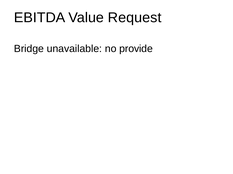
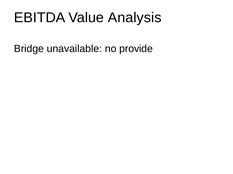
Request: Request -> Analysis (135, 18)
